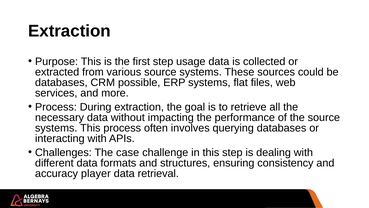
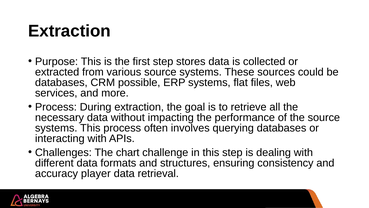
usage: usage -> stores (191, 61)
case: case -> chart (128, 152)
